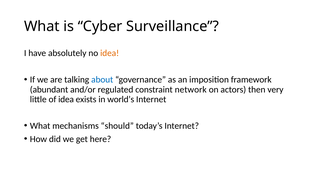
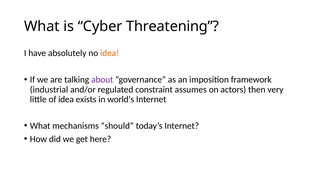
Surveillance: Surveillance -> Threatening (173, 26)
about colour: blue -> purple (102, 80)
abundant: abundant -> industrial (49, 90)
network: network -> assumes (191, 90)
